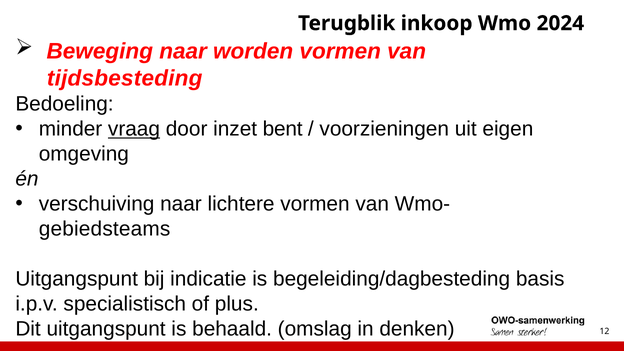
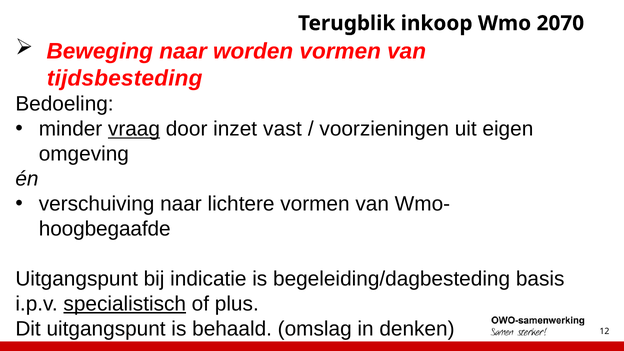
2024: 2024 -> 2070 (560, 23)
bent: bent -> vast (282, 129)
gebiedsteams: gebiedsteams -> hoogbegaafde (105, 229)
specialistisch underline: none -> present (125, 304)
